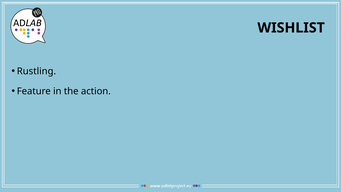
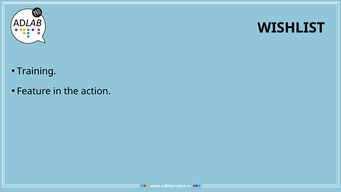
Rustling: Rustling -> Training (36, 71)
